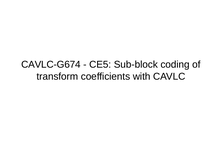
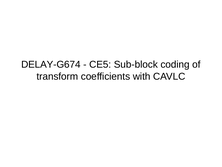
CAVLC-G674: CAVLC-G674 -> DELAY-G674 (51, 64)
